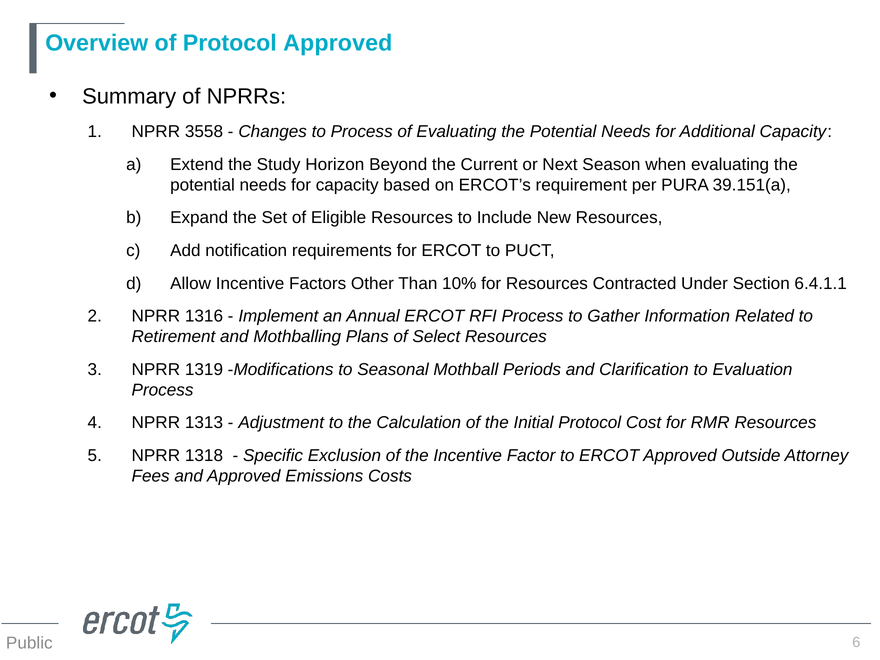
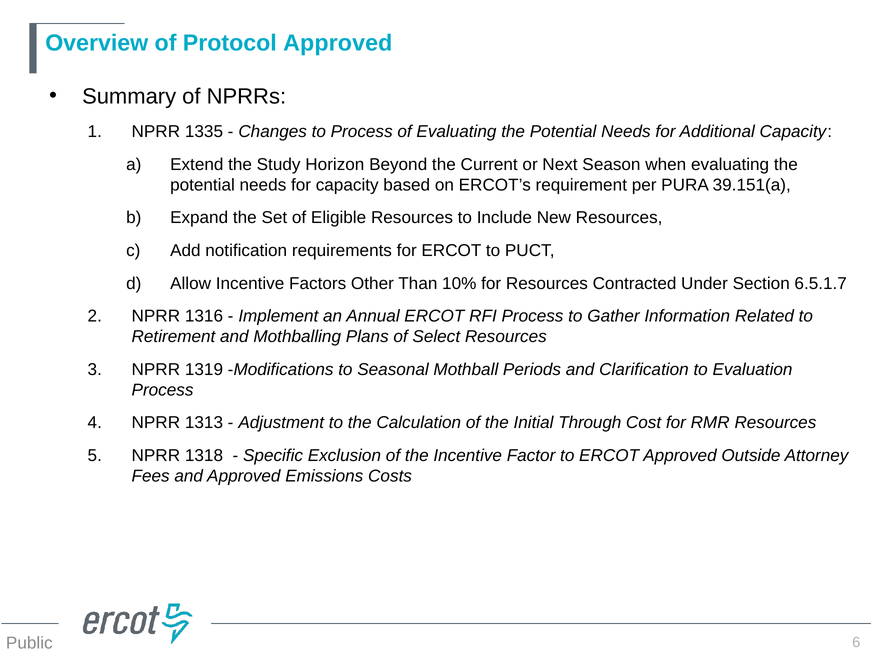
3558: 3558 -> 1335 (204, 132)
6.4.1.1: 6.4.1.1 -> 6.5.1.7 (821, 283)
Initial Protocol: Protocol -> Through (590, 423)
